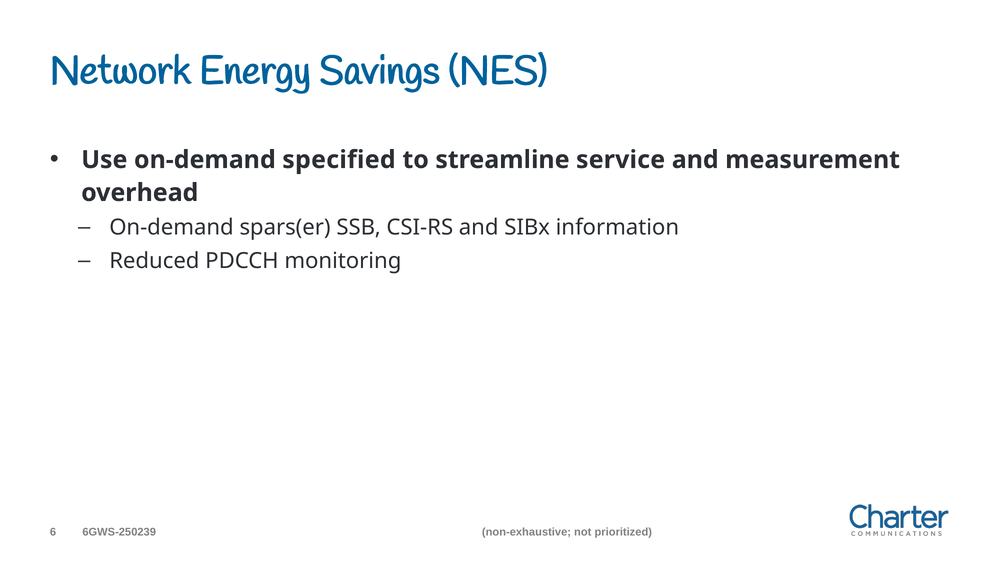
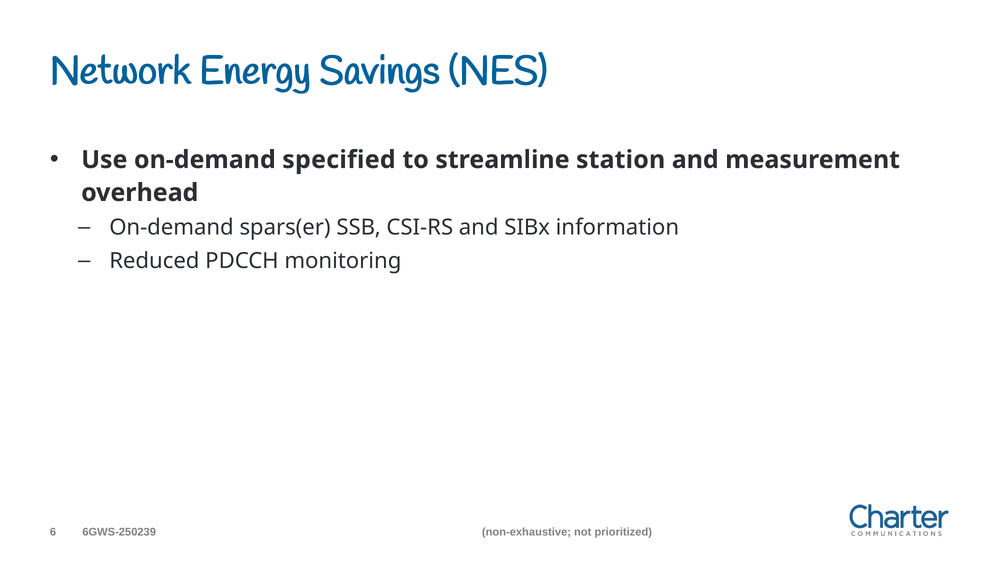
service: service -> station (621, 160)
